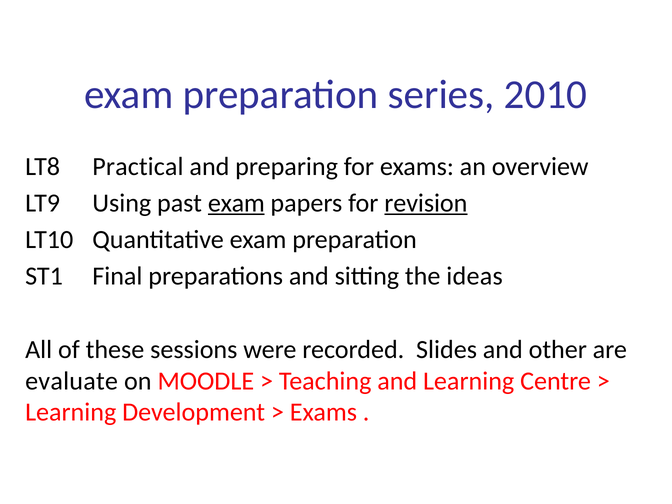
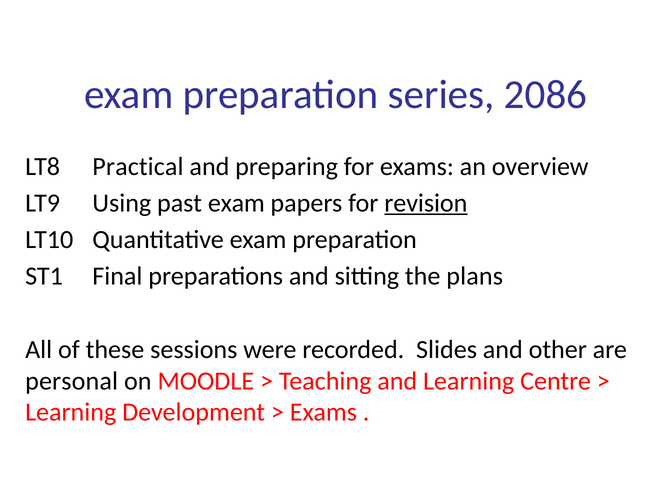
2010: 2010 -> 2086 (546, 95)
exam underline: present -> none (236, 203)
ideas: ideas -> plans (475, 276)
evaluate: evaluate -> personal (72, 381)
